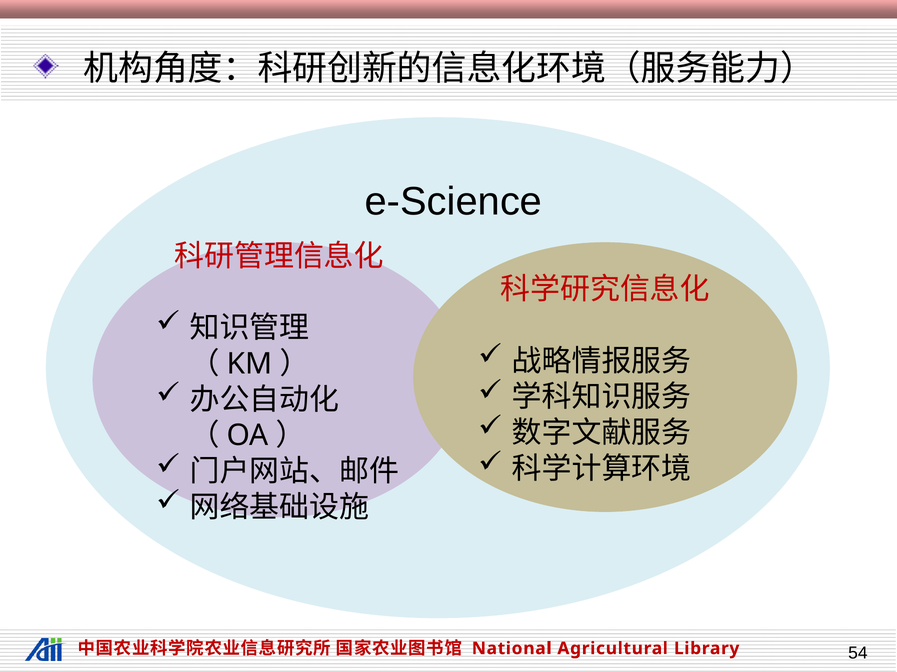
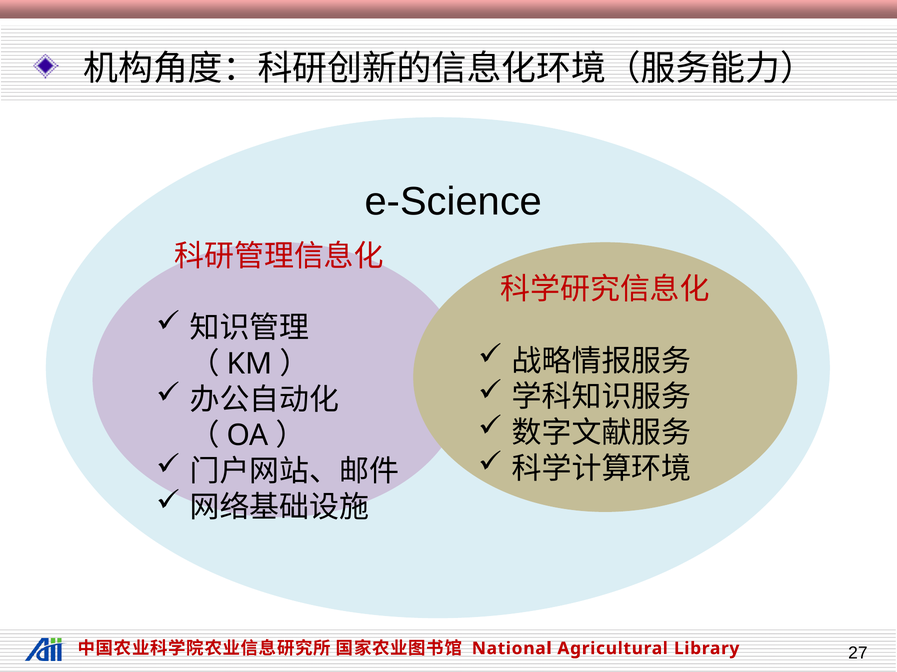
54: 54 -> 27 (858, 654)
